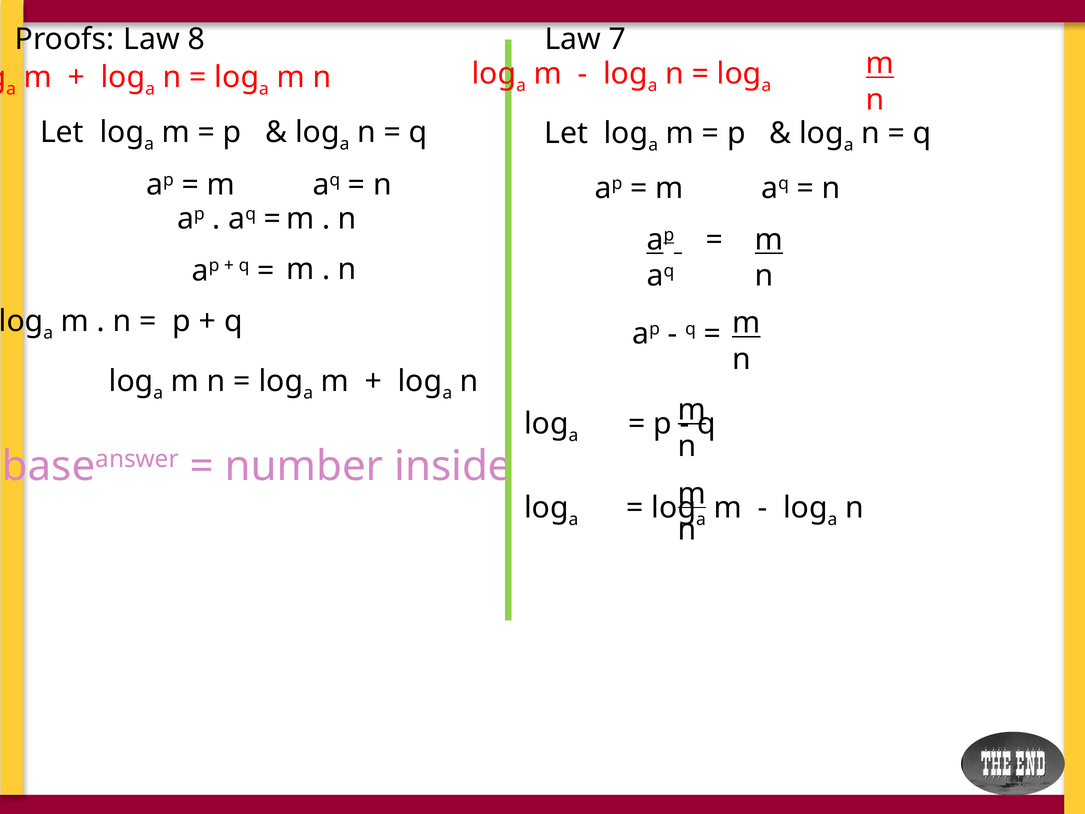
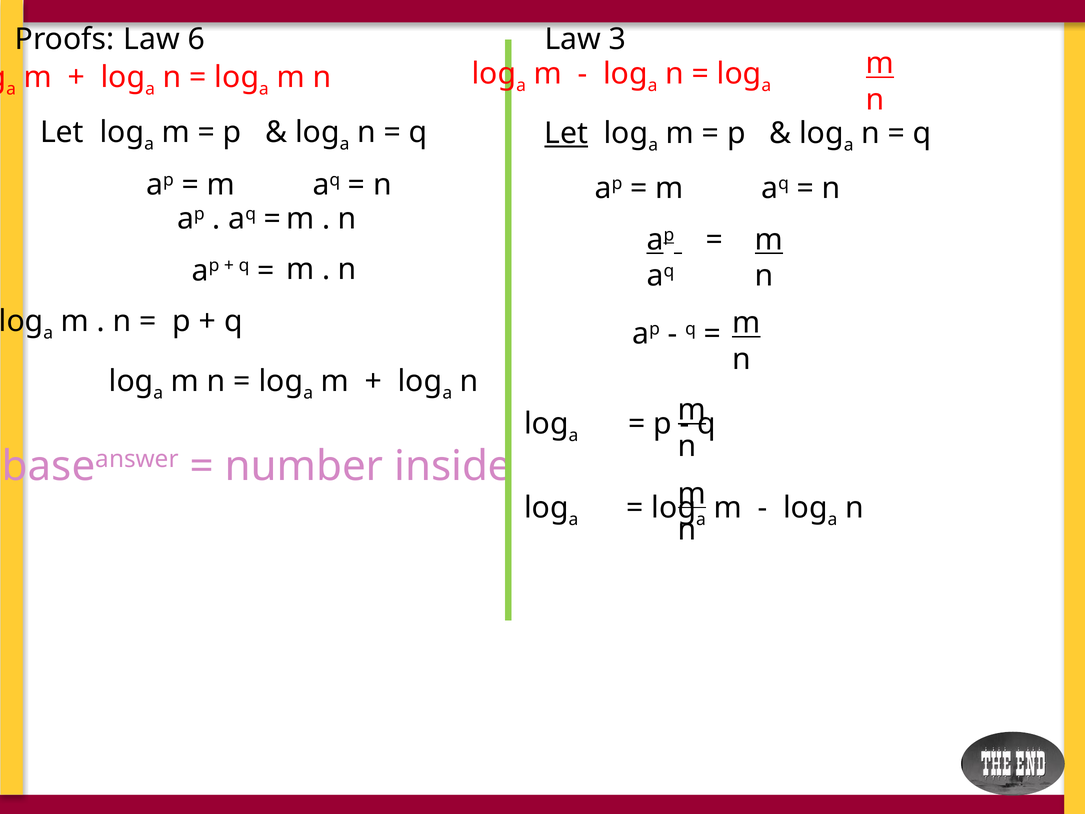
8: 8 -> 6 (196, 39)
7: 7 -> 3 (617, 39)
Let underline: none -> present (566, 133)
